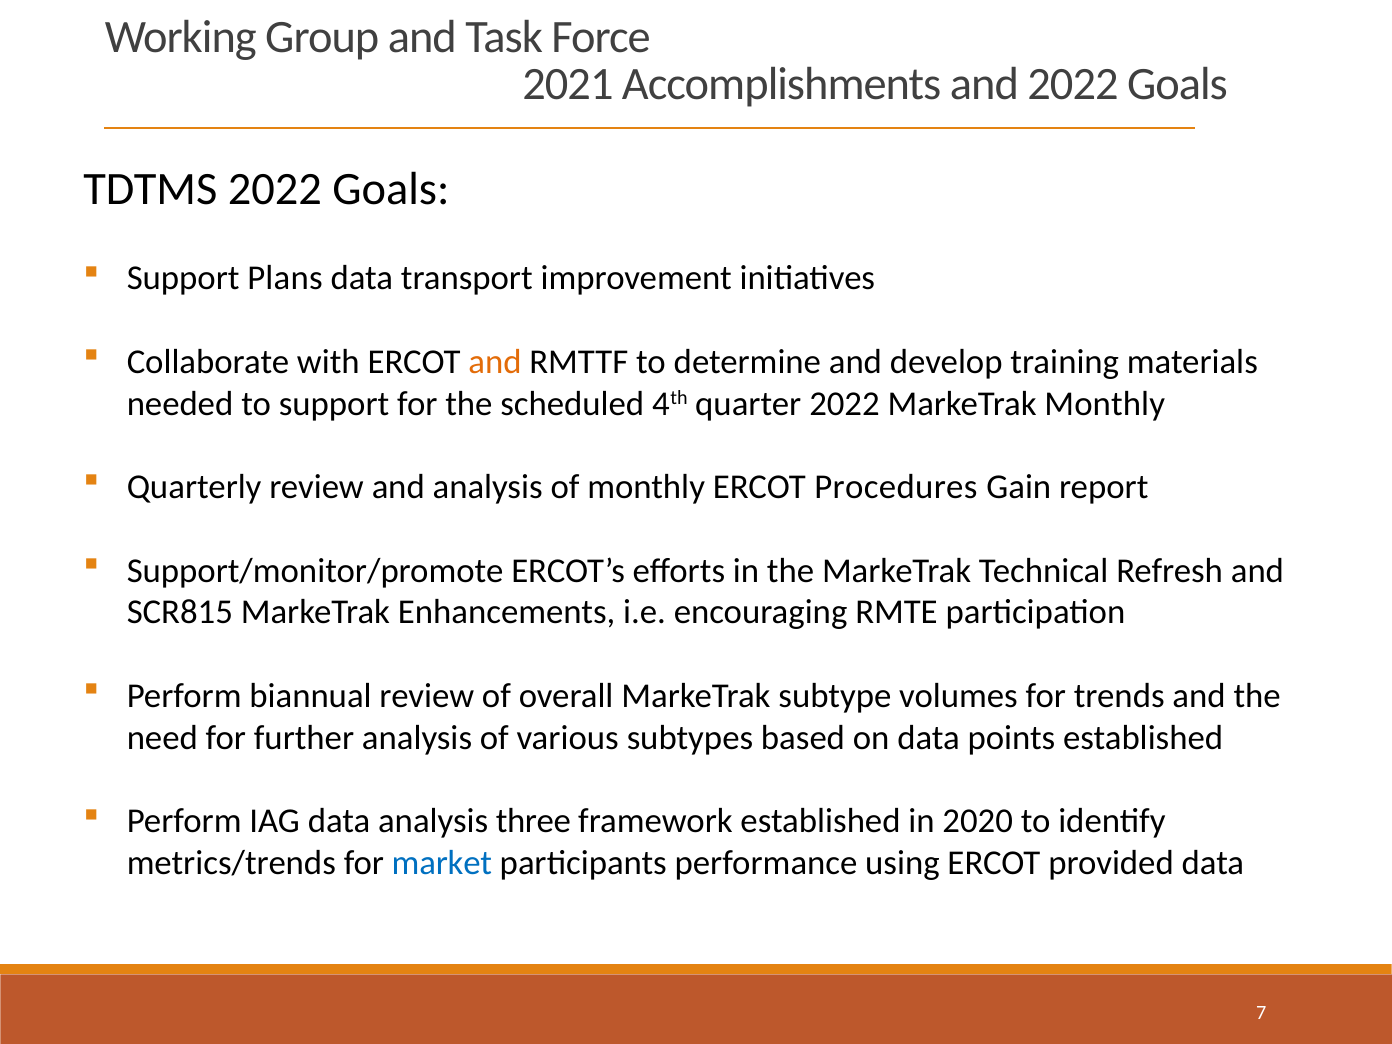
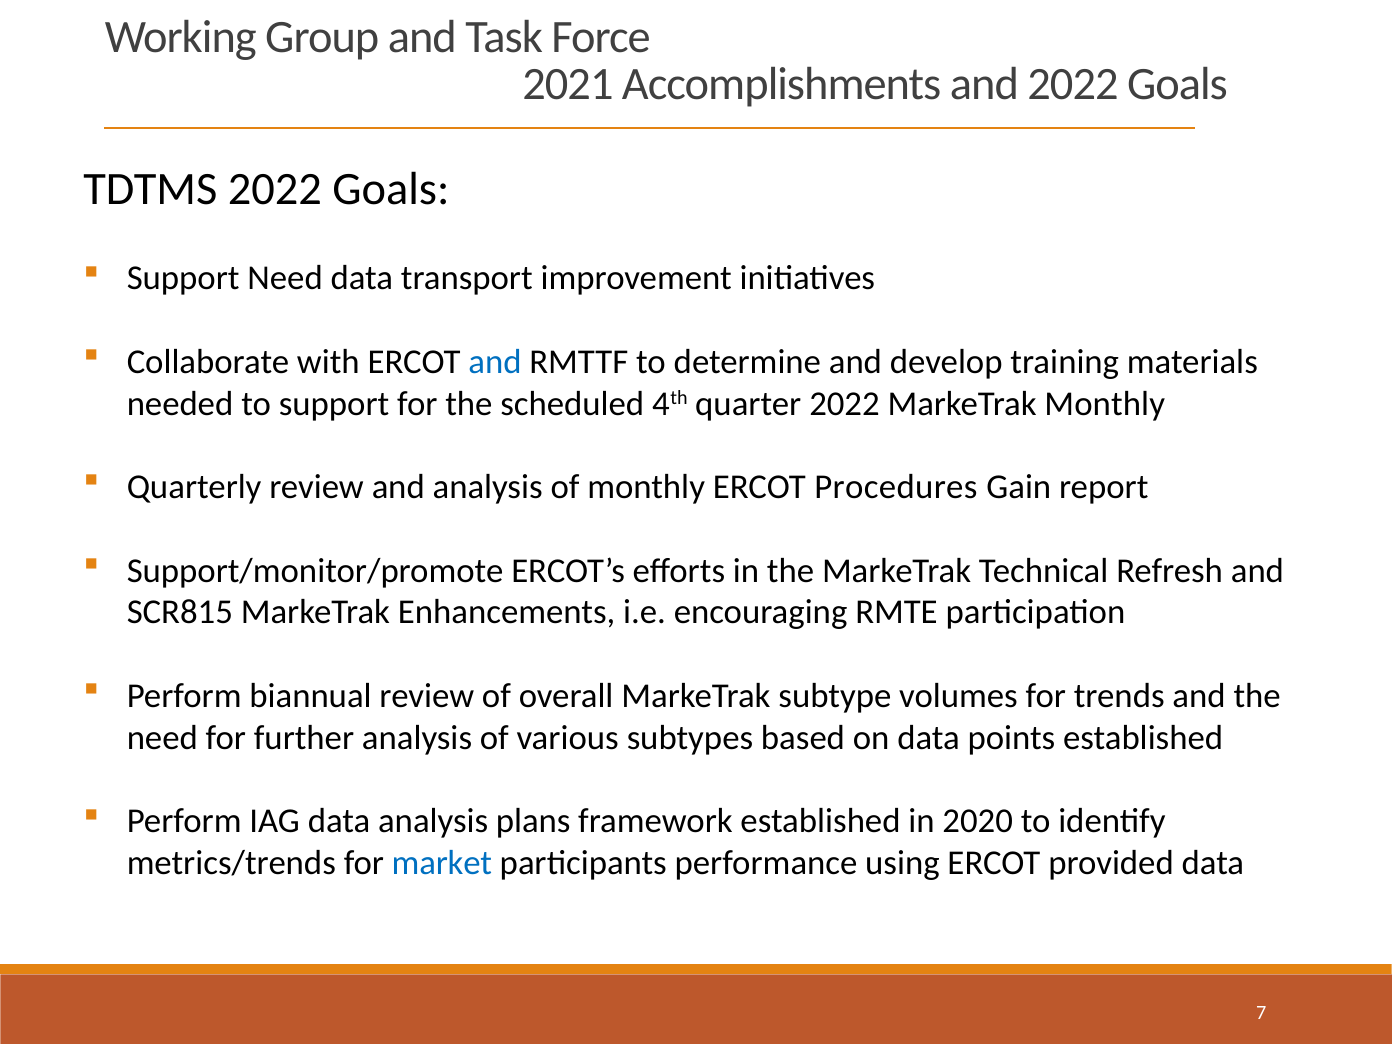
Support Plans: Plans -> Need (285, 278)
and colour: orange -> blue (495, 362)
three: three -> plans (533, 821)
